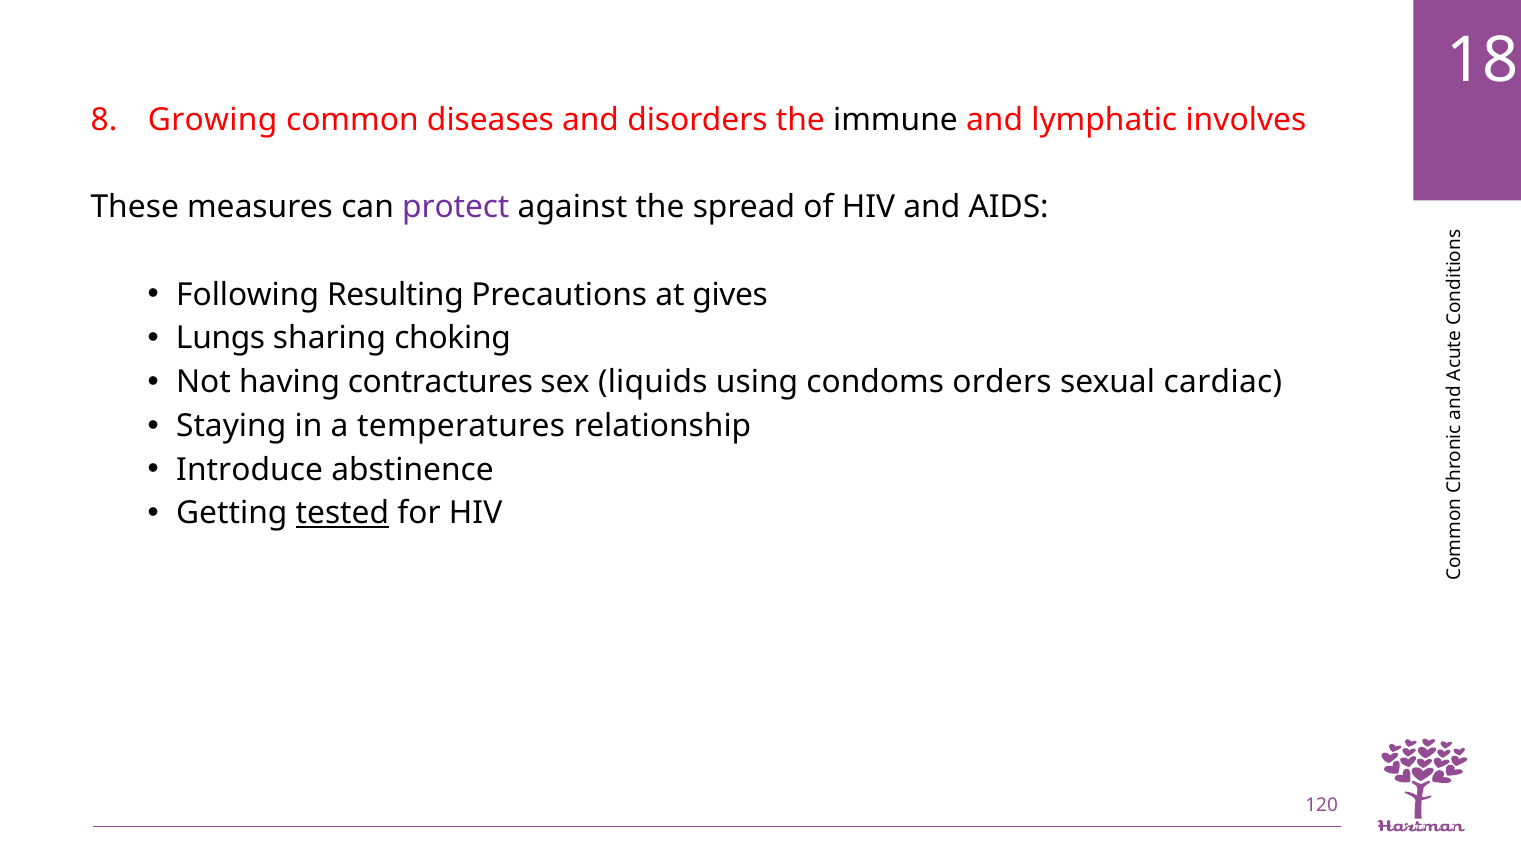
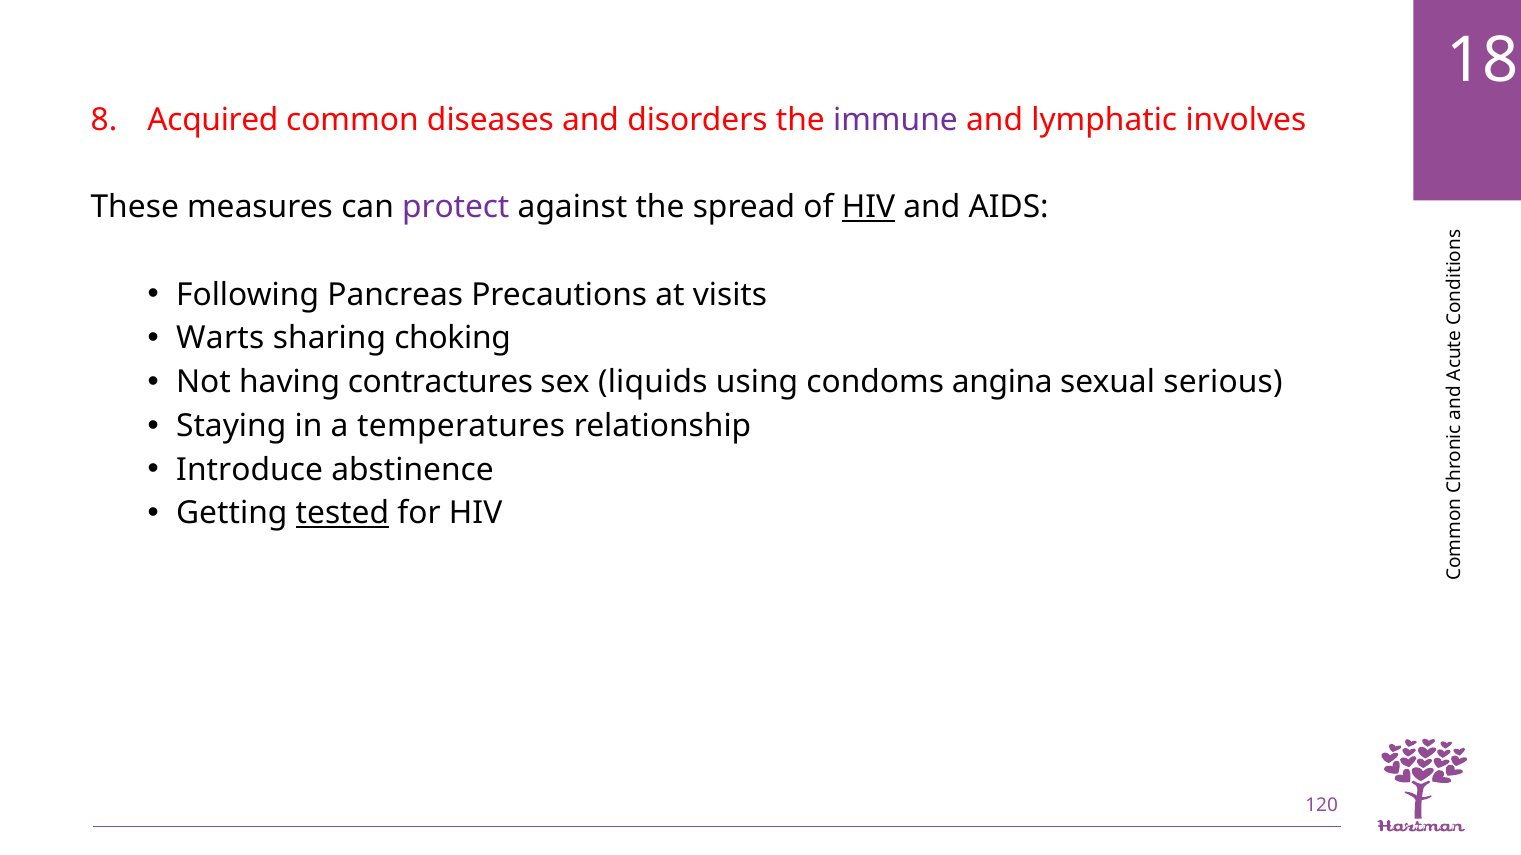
Growing: Growing -> Acquired (213, 120)
immune colour: black -> purple (895, 120)
HIV underline: none -> present (868, 207)
Resulting: Resulting -> Pancreas (395, 295)
gives: gives -> visits (730, 295)
Lungs: Lungs -> Warts (220, 339)
orders: orders -> angina (1002, 382)
cardiac: cardiac -> serious (1223, 382)
